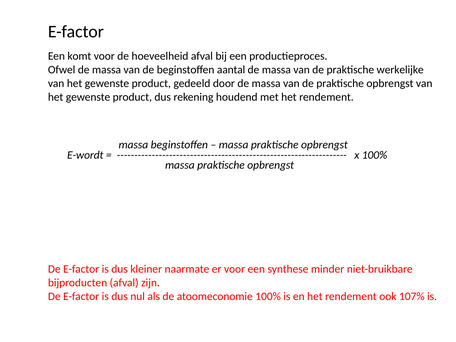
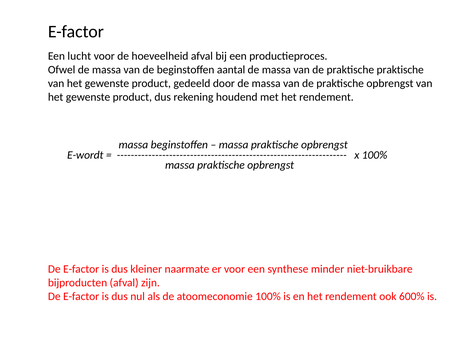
komt: komt -> lucht (79, 56)
praktische werkelijke: werkelijke -> praktische (400, 70)
107%: 107% -> 600% (412, 297)
